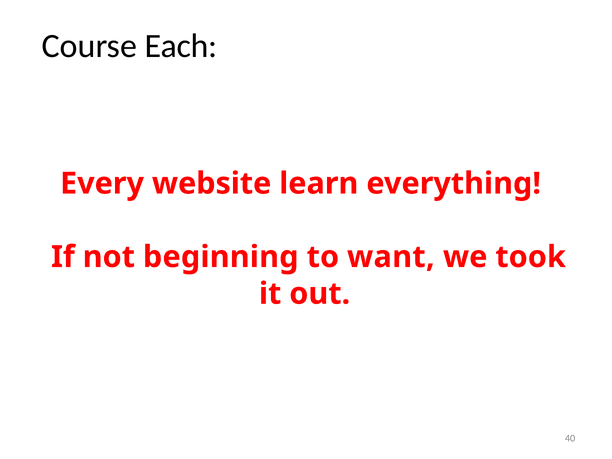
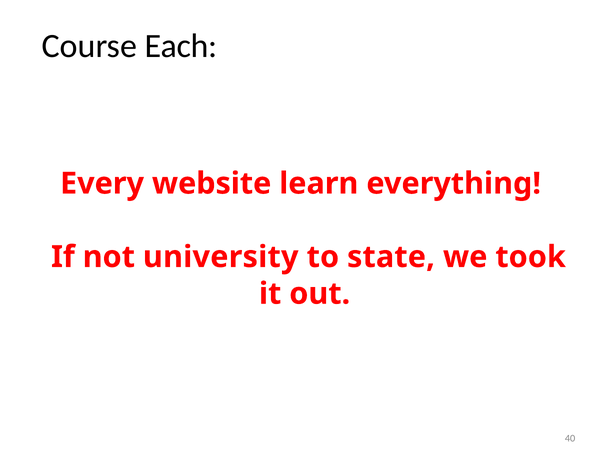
beginning: beginning -> university (221, 257)
want: want -> state (391, 257)
